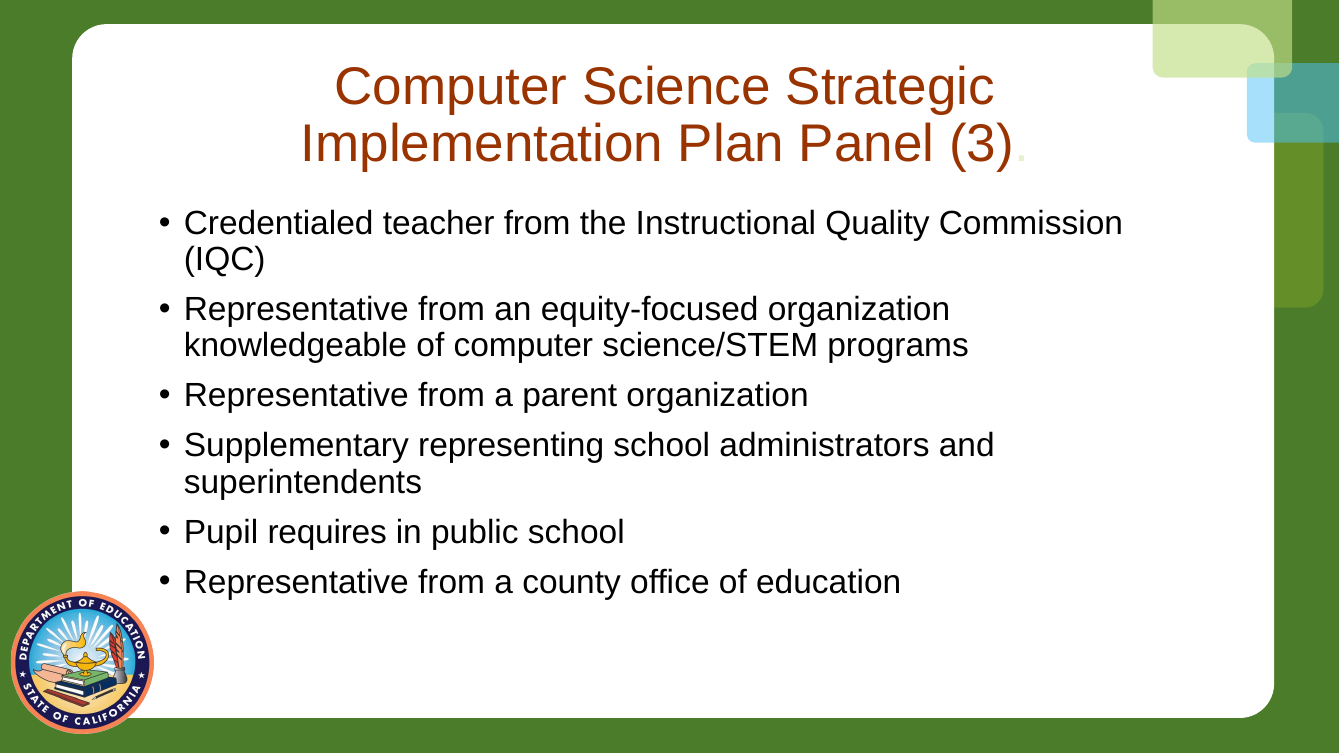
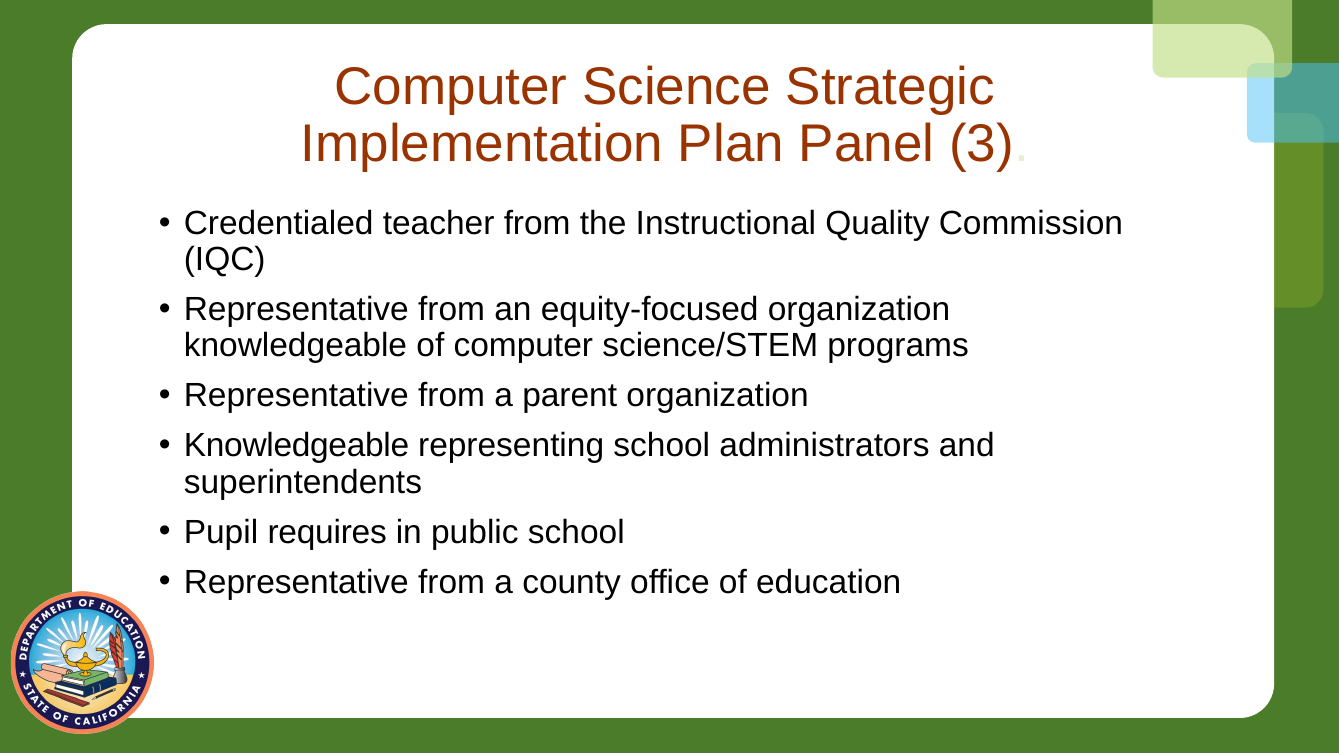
Supplementary: Supplementary -> Knowledgeable (297, 446)
